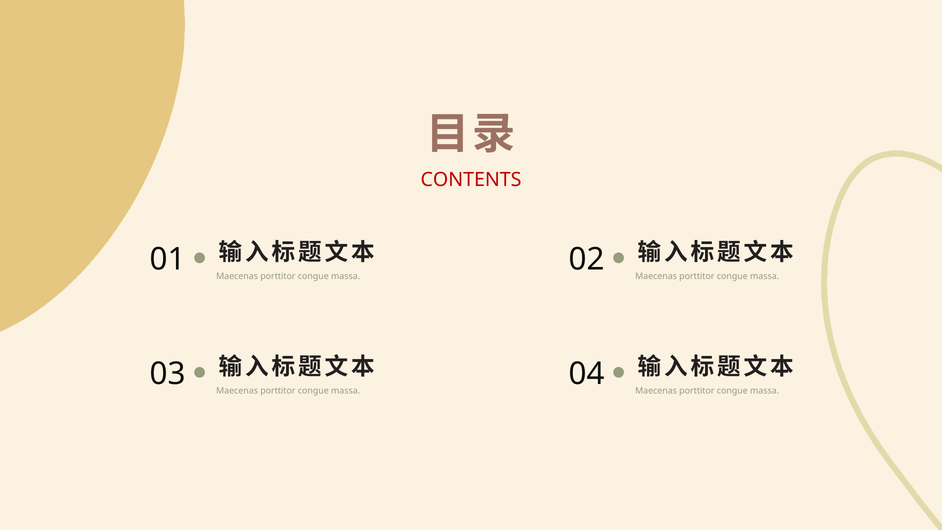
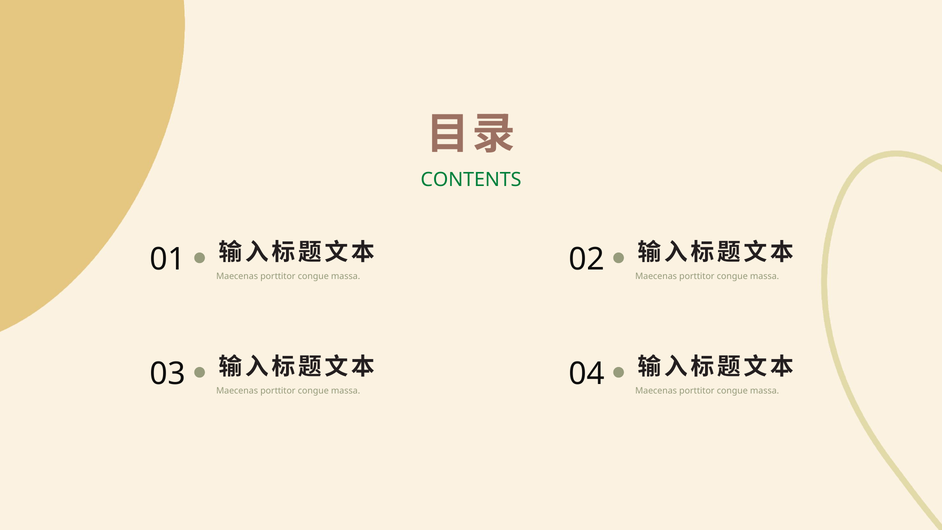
CONTENTS colour: red -> green (471, 180)
